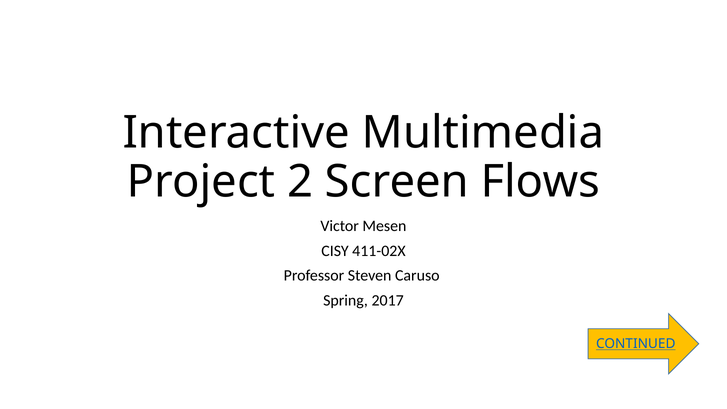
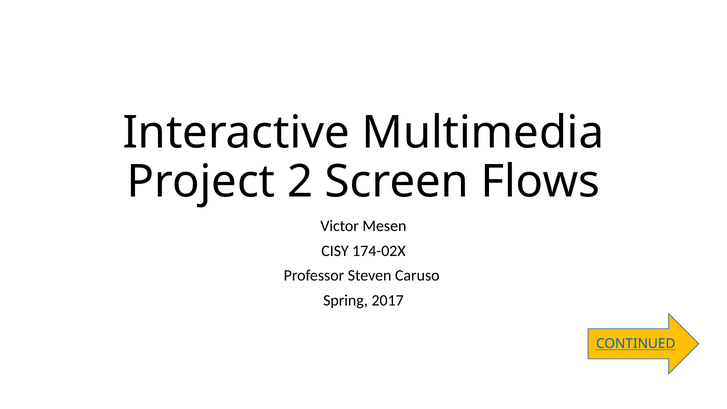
411-02X: 411-02X -> 174-02X (379, 251)
